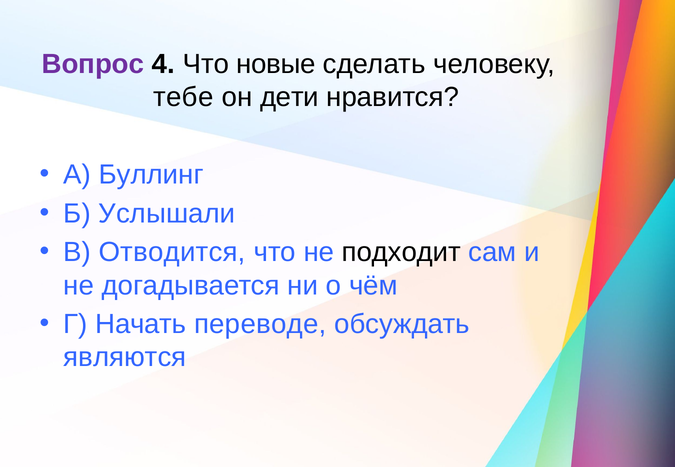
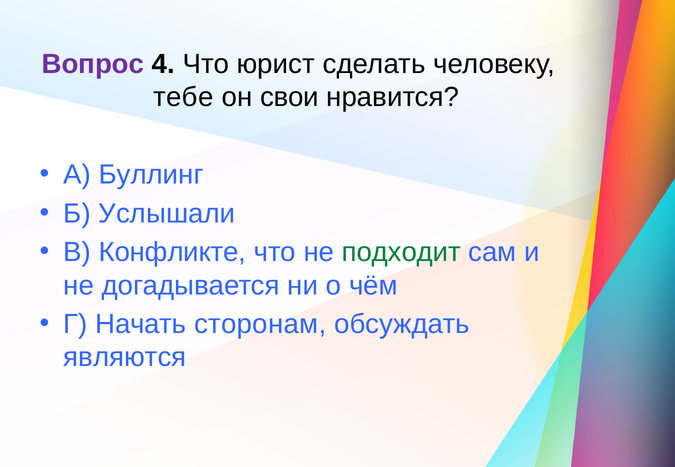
новые: новые -> юрист (276, 64)
дети: дети -> свои (289, 97)
Отводится: Отводится -> Конфликте (172, 252)
подходит colour: black -> green (401, 252)
переводе: переводе -> сторонам (260, 324)
